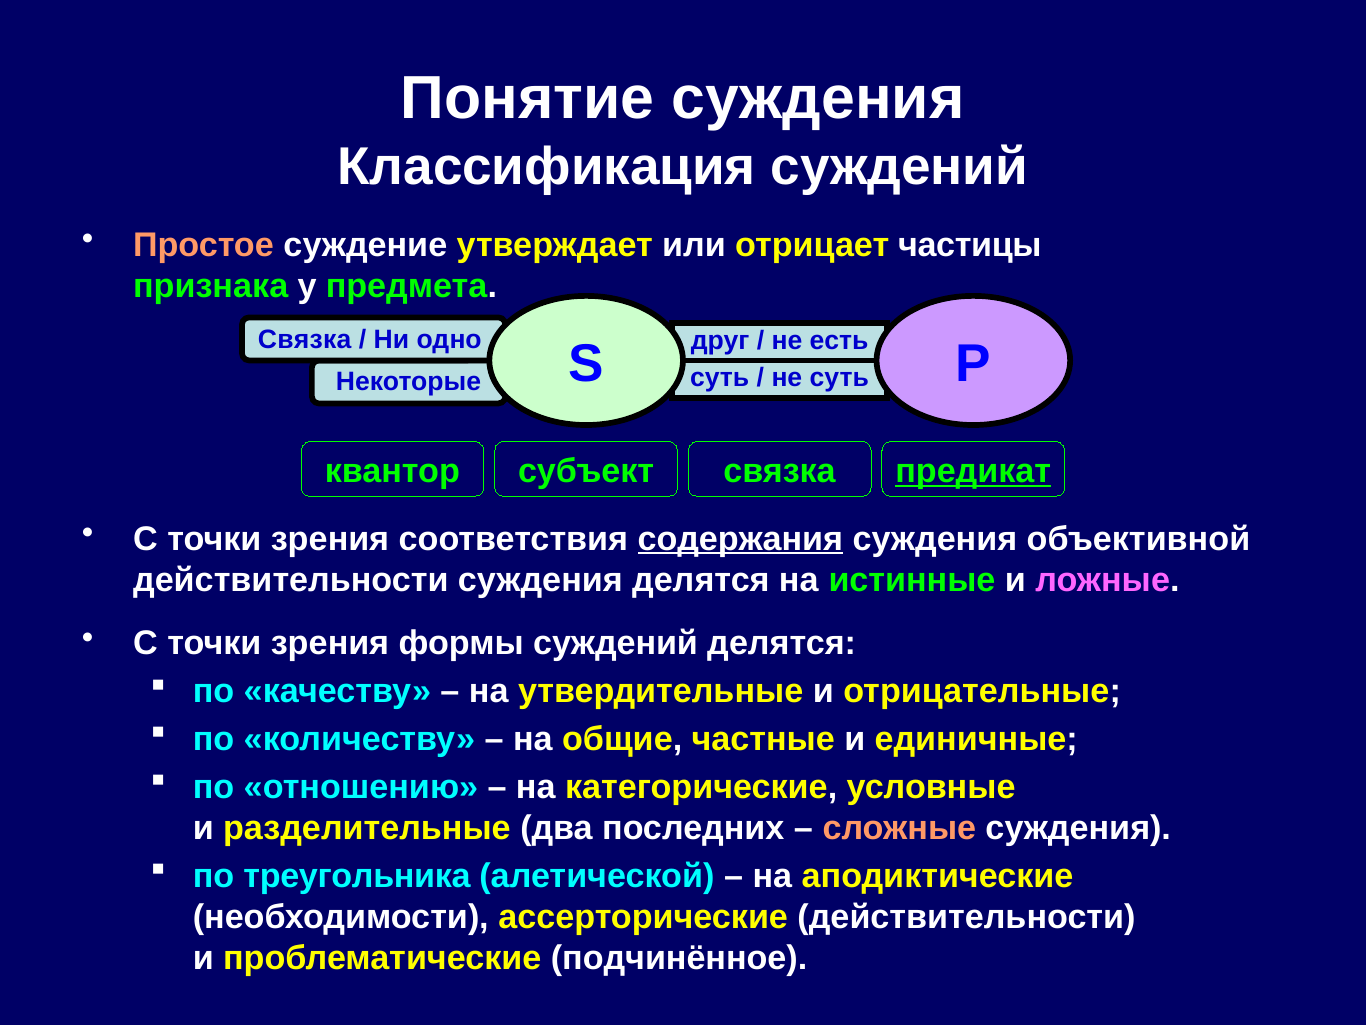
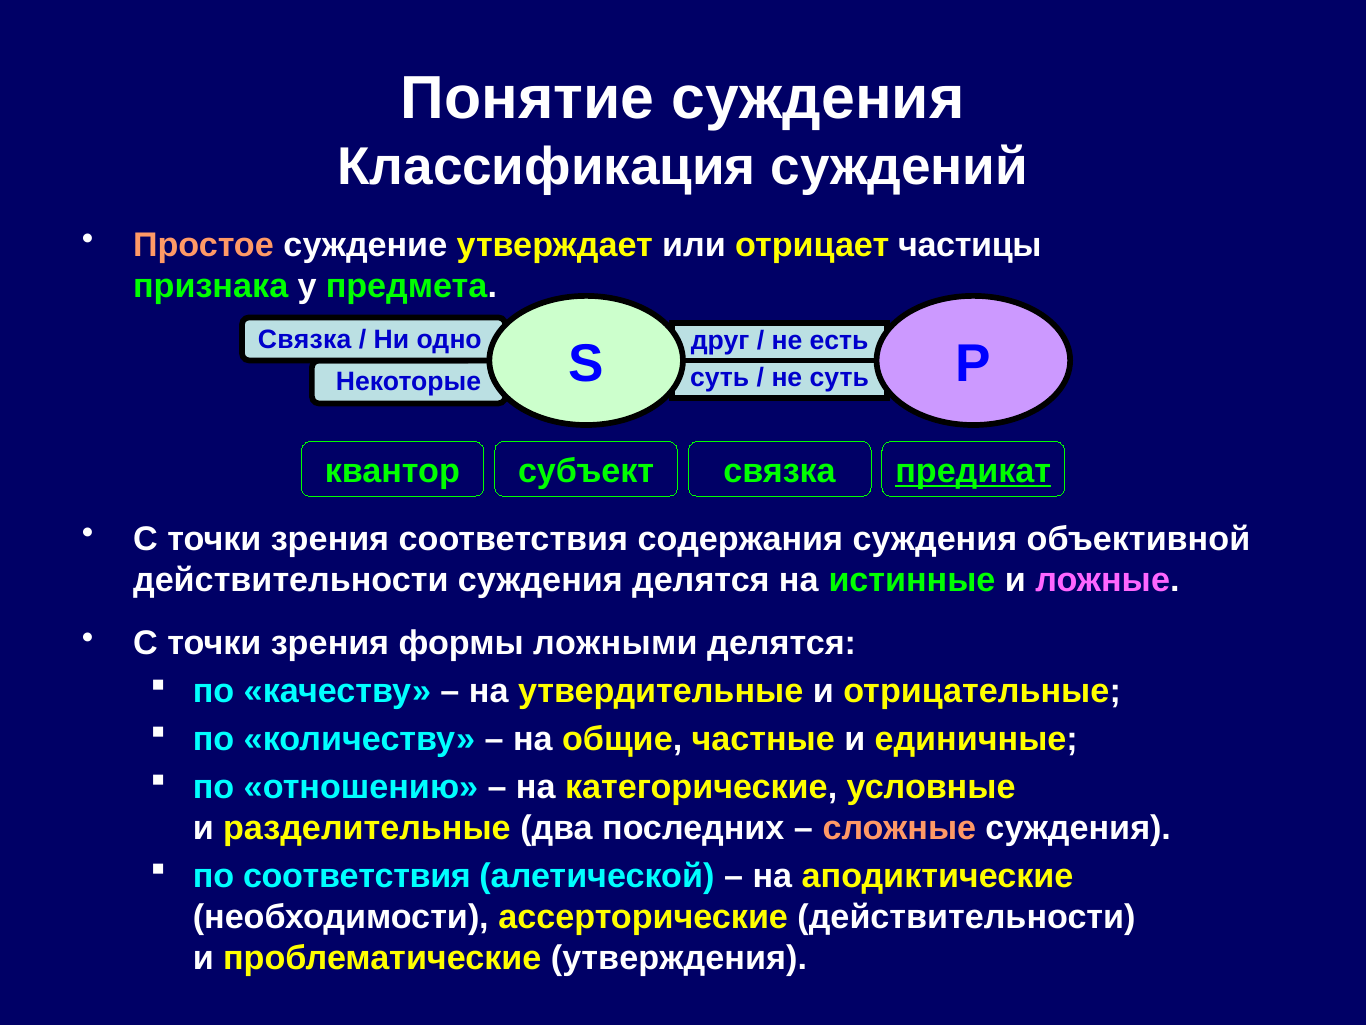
содержания underline: present -> none (740, 539)
формы суждений: суждений -> ложными (615, 643)
по треугольника: треугольника -> соответствия (357, 875)
подчинённое: подчинённое -> утверждения (679, 957)
